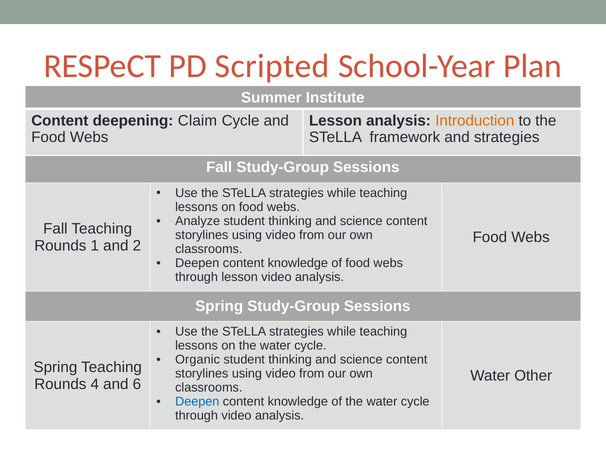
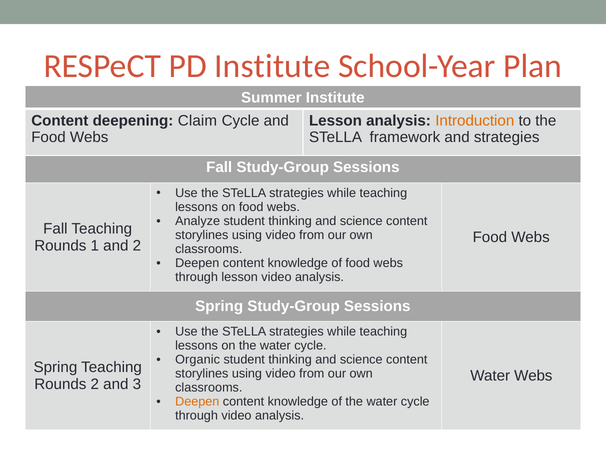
PD Scripted: Scripted -> Institute (272, 66)
Water Other: Other -> Webs (533, 376)
Rounds 4: 4 -> 2 (95, 385)
6: 6 -> 3 (137, 385)
Deepen colour: blue -> orange (197, 402)
